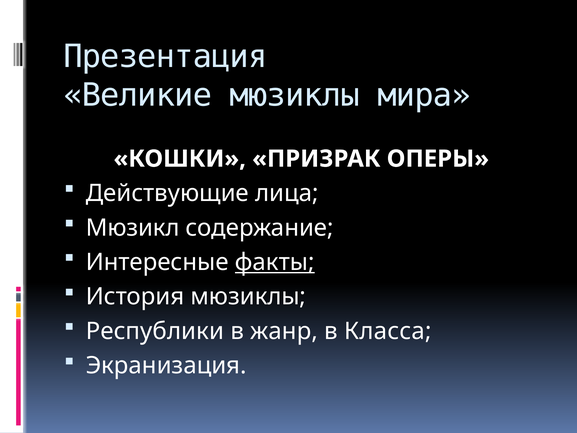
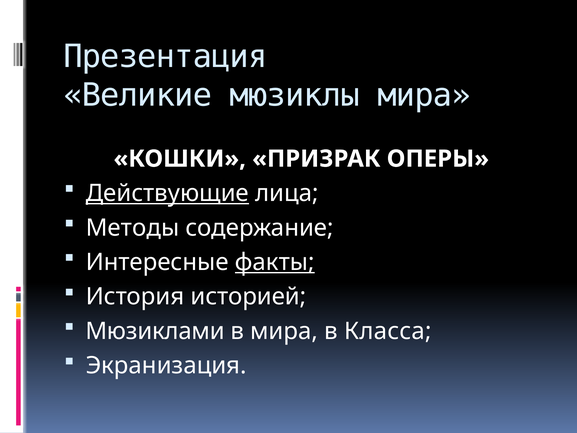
Действующие underline: none -> present (167, 193)
Мюзикл: Мюзикл -> Методы (133, 228)
История мюзиклы: мюзиклы -> историей (248, 297)
Республики: Республики -> Мюзиклами (155, 331)
в жанр: жанр -> мира (284, 331)
